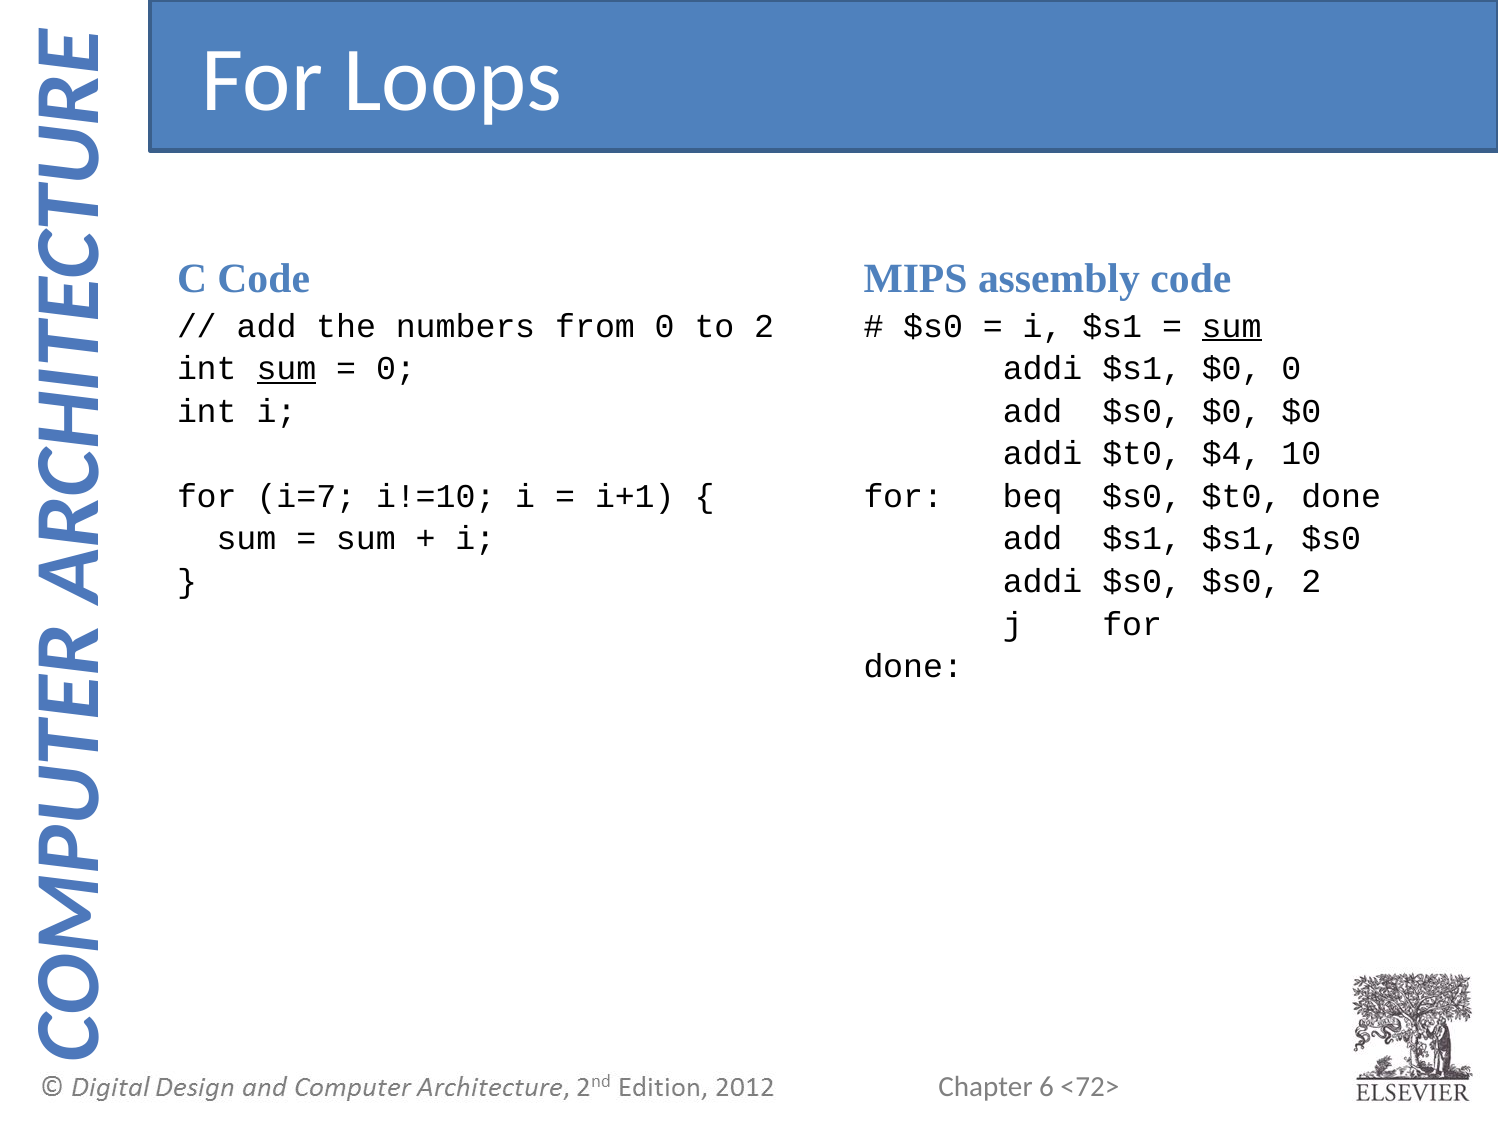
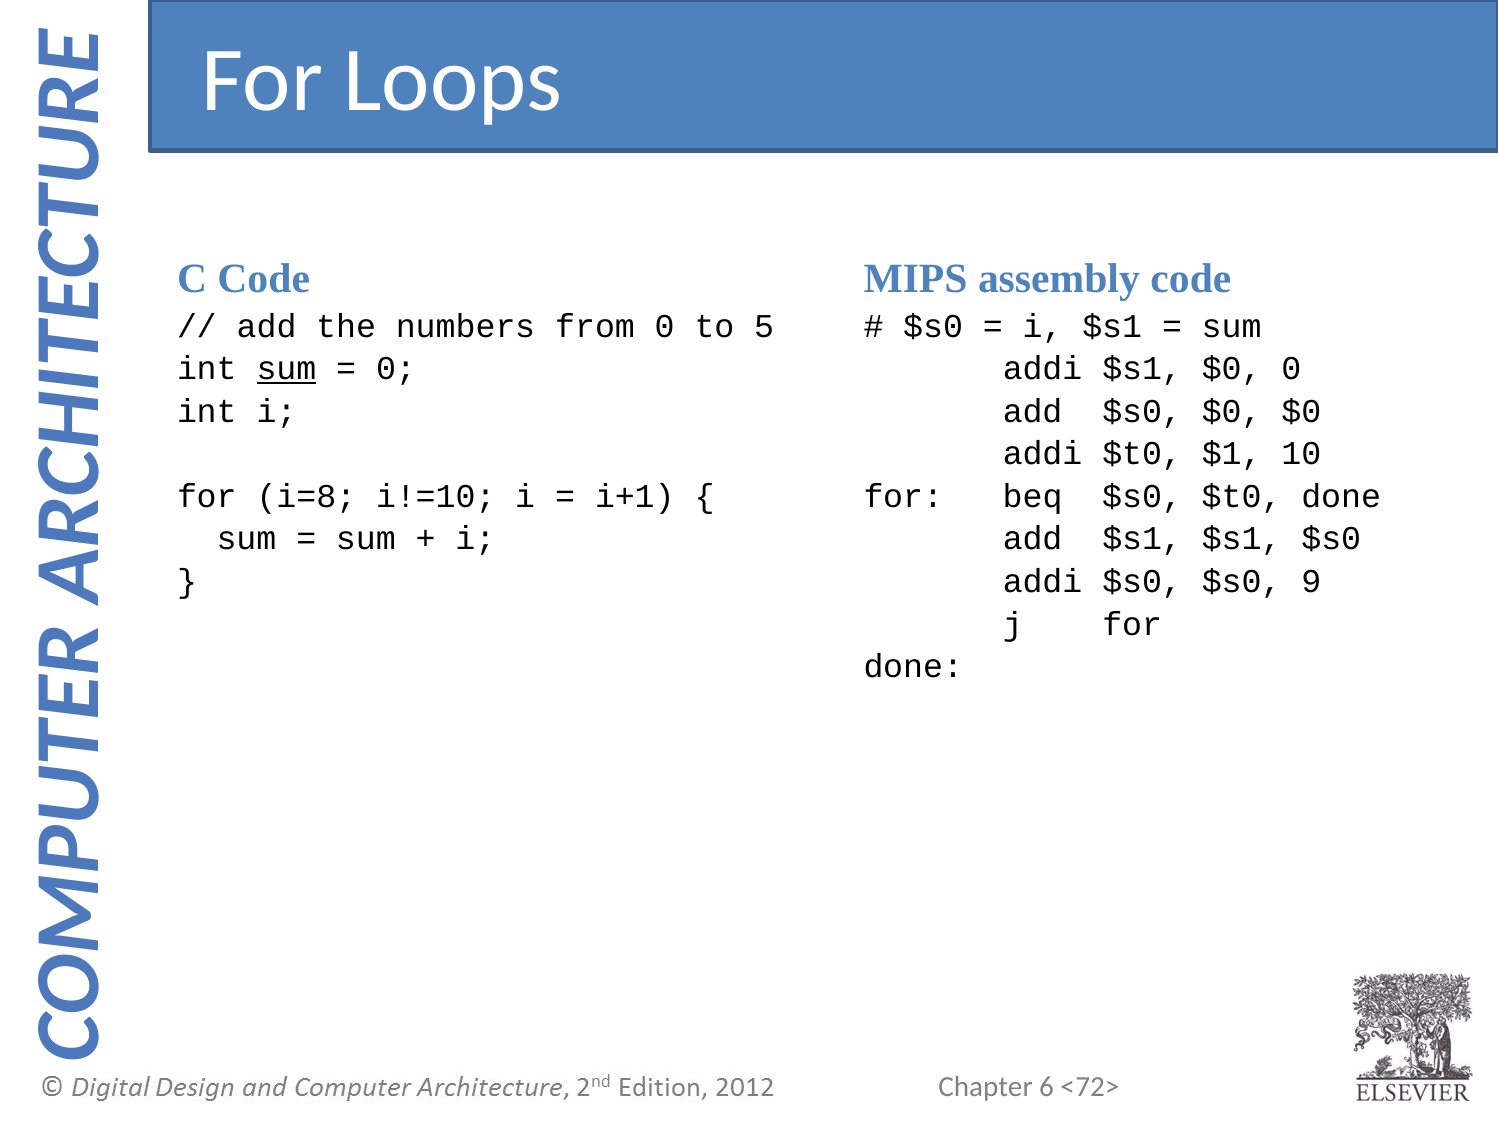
to 2: 2 -> 5 (764, 326)
sum underline: present -> none (1232, 326)
$4: $4 -> $1 (1232, 454)
i=7: i=7 -> i=8 (306, 497)
$s0 2: 2 -> 9 (1311, 582)
